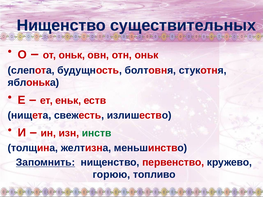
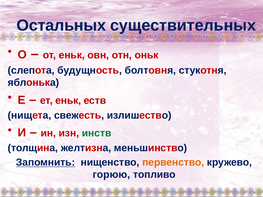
Нищенство: Нищенство -> Остальных (61, 25)
от оньк: оньк -> еньк (72, 55)
первенство colour: red -> orange (173, 163)
